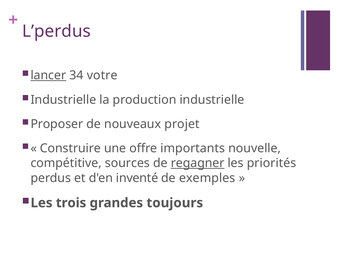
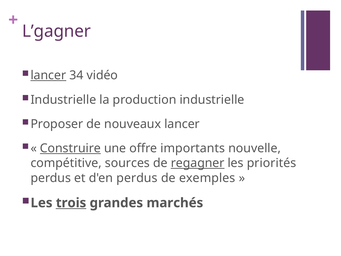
L’perdus: L’perdus -> L’gagner (56, 31)
votre: votre -> vidéo (102, 75)
nouveaux projet: projet -> lancer (182, 124)
Construire underline: none -> present (70, 148)
d'en inventé: inventé -> perdus (137, 178)
trois underline: none -> present (71, 203)
toujours: toujours -> marchés (175, 203)
